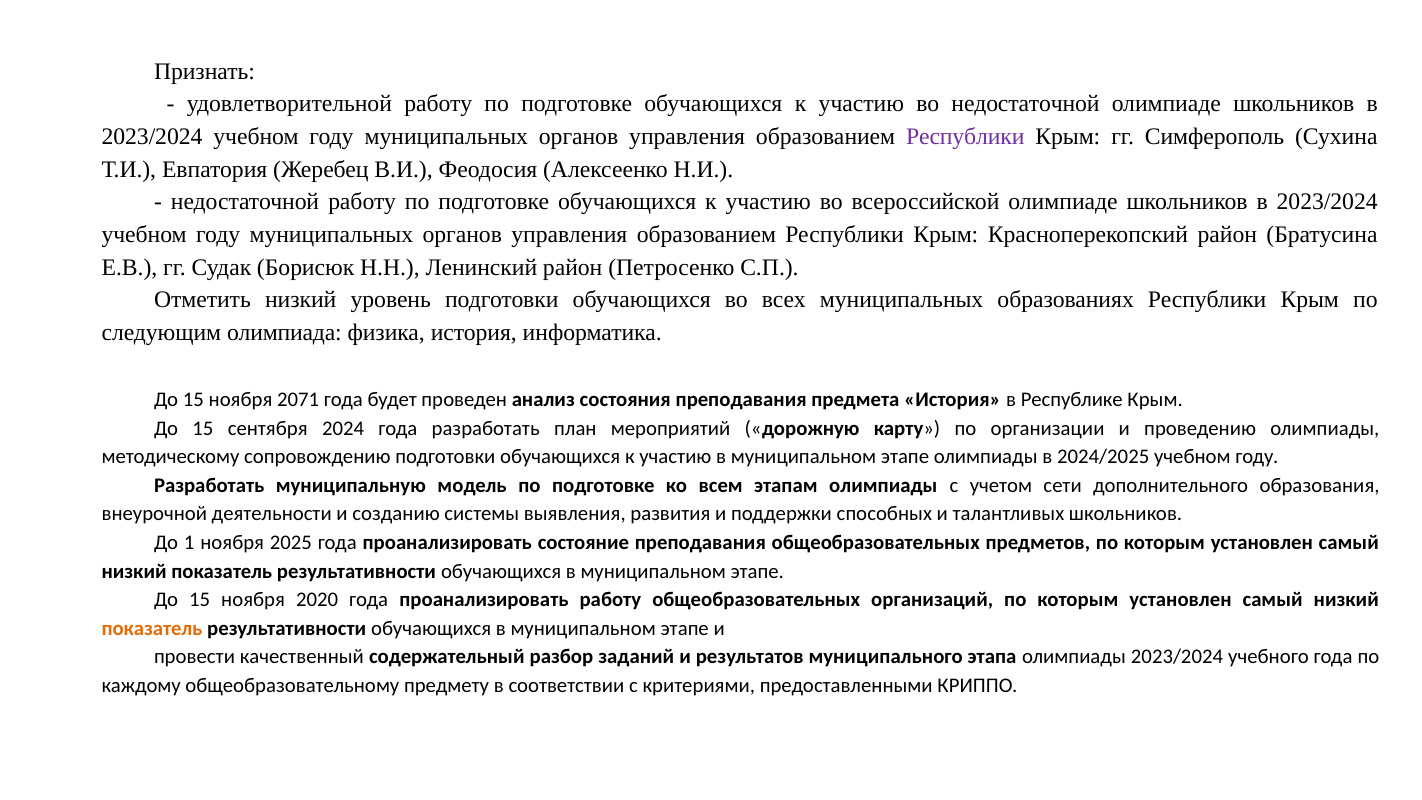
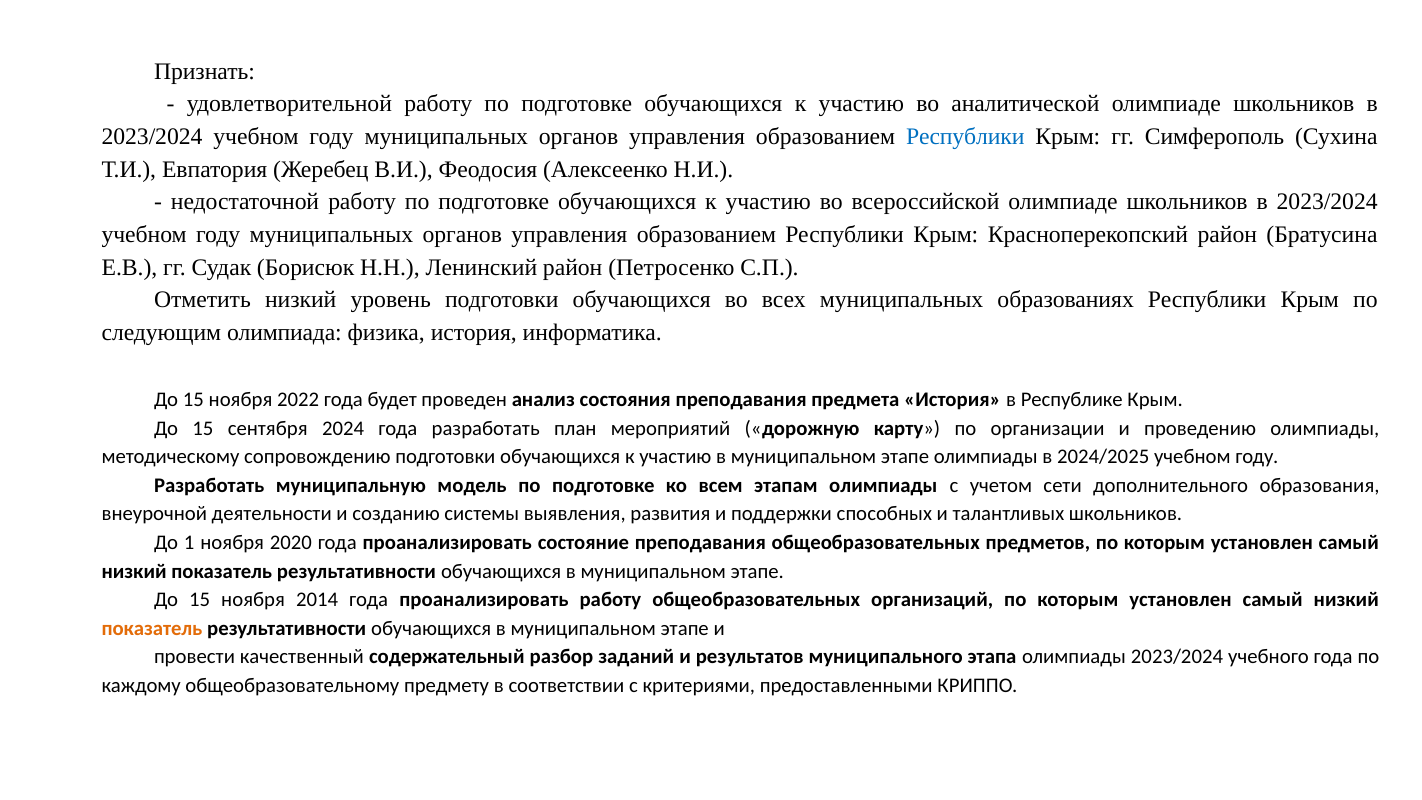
во недостаточной: недостаточной -> аналитической (1025, 104)
Республики colour: purple -> blue (965, 137)
2071: 2071 -> 2022 (298, 400)
2025: 2025 -> 2020 (291, 542)
2020: 2020 -> 2014 (317, 600)
